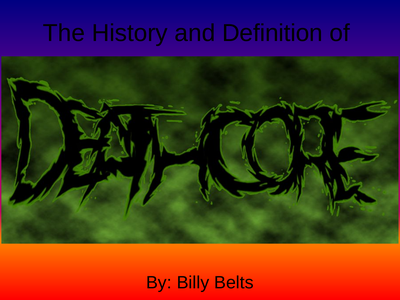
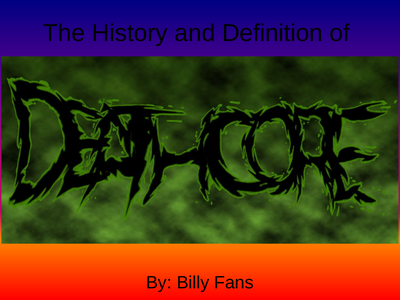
Belts: Belts -> Fans (234, 283)
